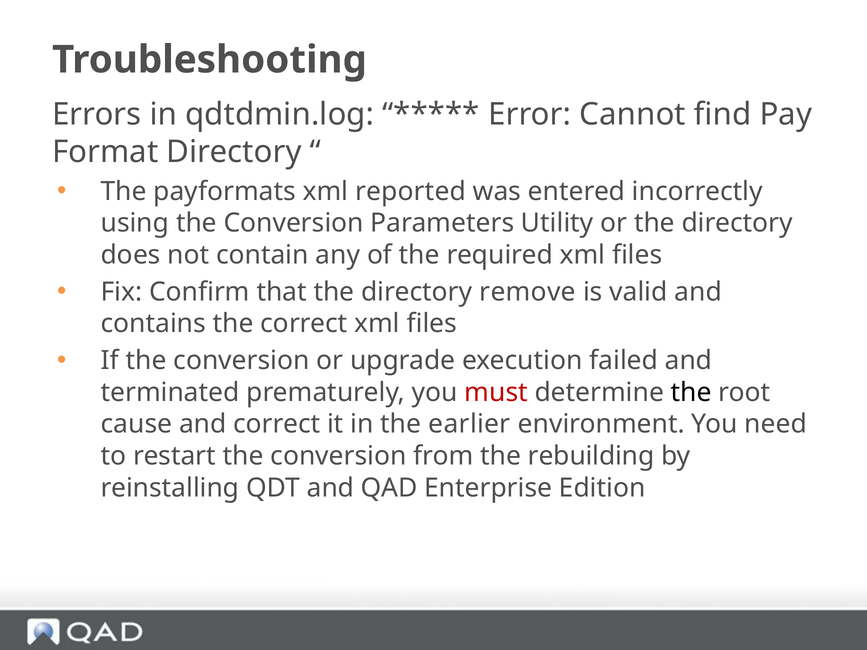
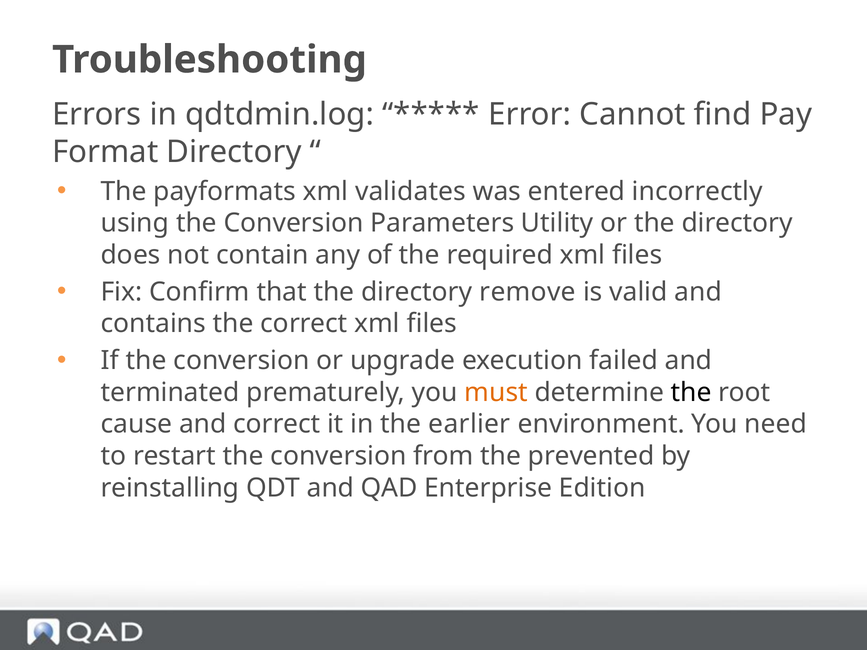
reported: reported -> validates (410, 191)
must colour: red -> orange (496, 393)
rebuilding: rebuilding -> prevented (591, 456)
